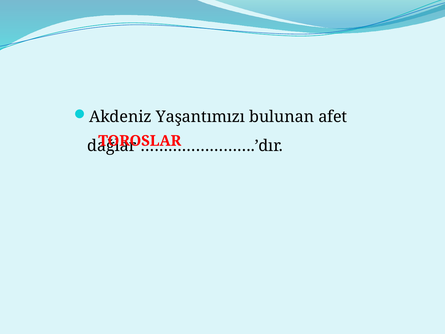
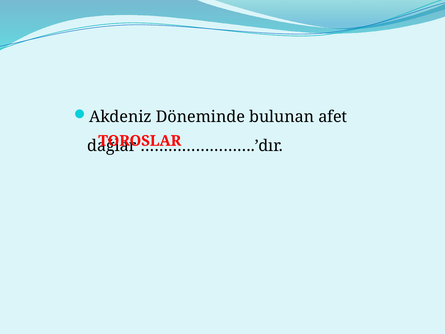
Yaşantımızı: Yaşantımızı -> Döneminde (200, 117)
